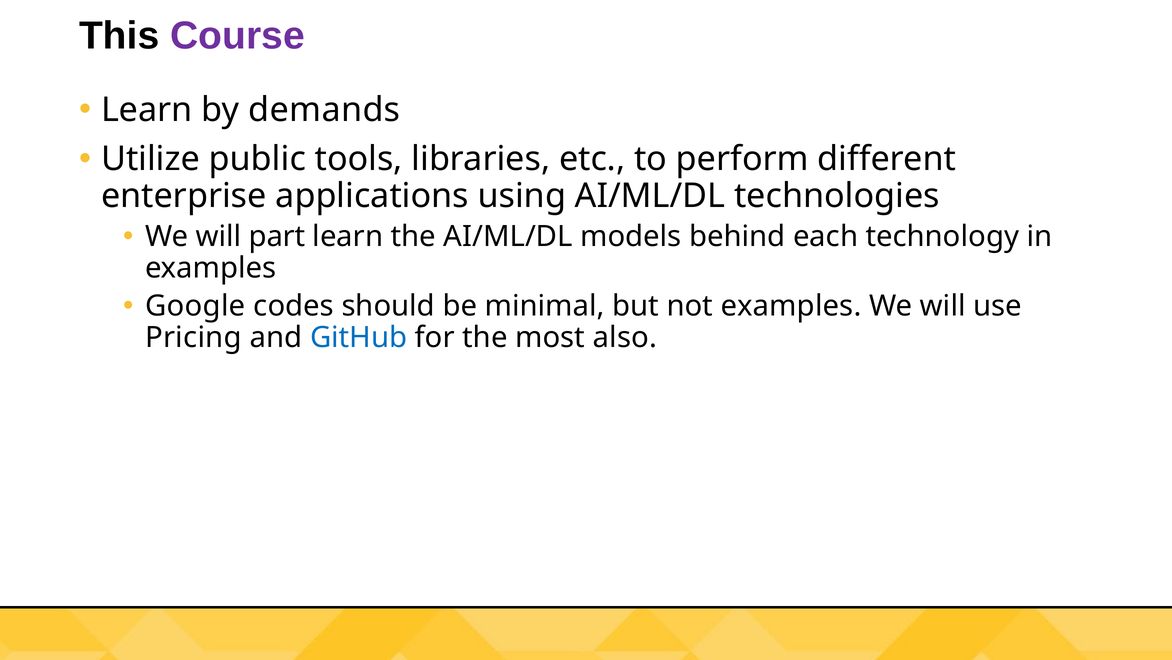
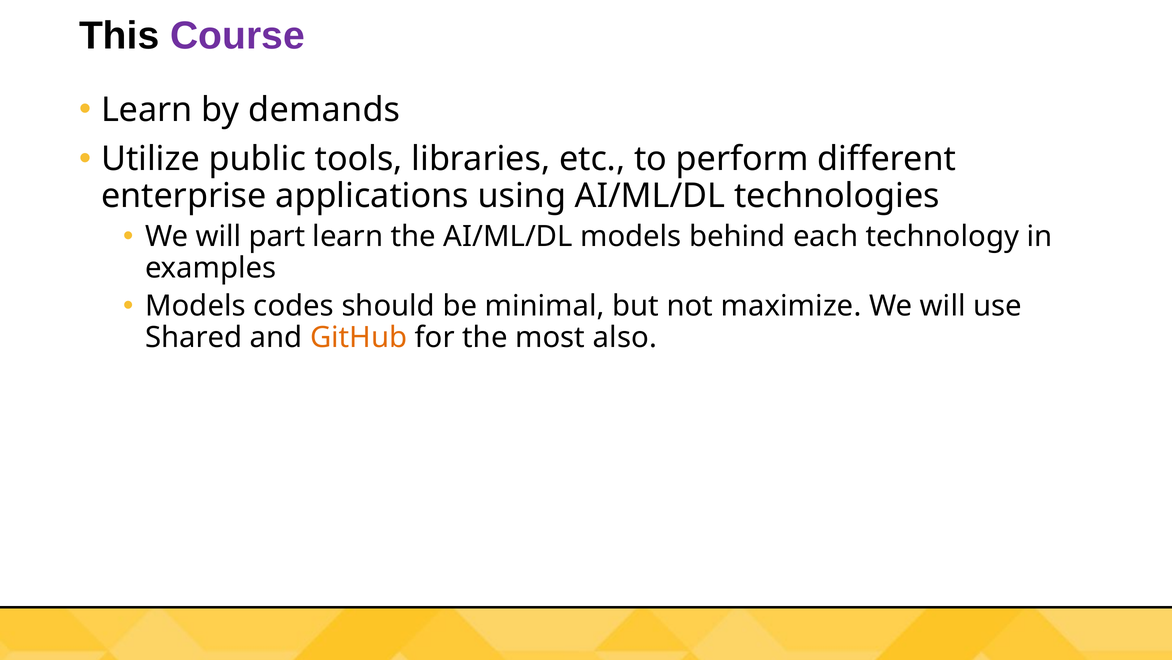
Google: Google -> Models (195, 306)
not examples: examples -> maximize (791, 306)
Pricing: Pricing -> Shared (194, 337)
GitHub colour: blue -> orange (359, 337)
